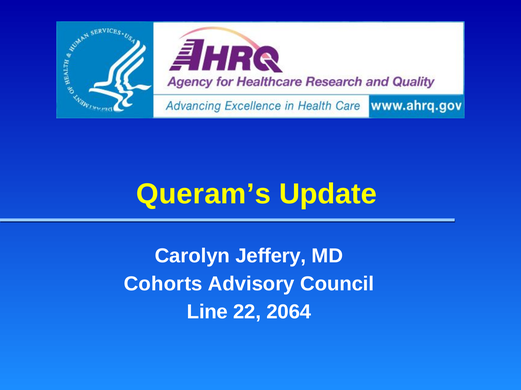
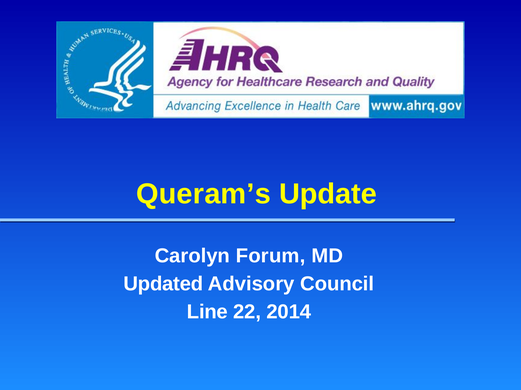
Jeffery: Jeffery -> Forum (271, 256)
Cohorts: Cohorts -> Updated (163, 284)
2064: 2064 -> 2014 (289, 312)
